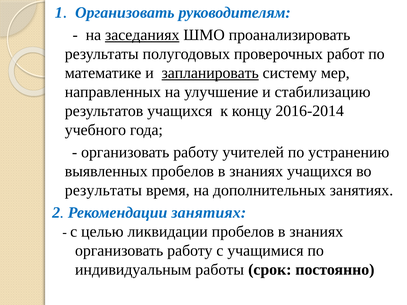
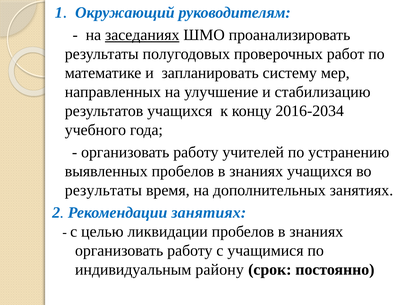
Организовать: Организовать -> Окружающий (125, 13)
запланировать underline: present -> none (210, 73)
2016-2014: 2016-2014 -> 2016-2034 (310, 111)
работы: работы -> району (220, 270)
